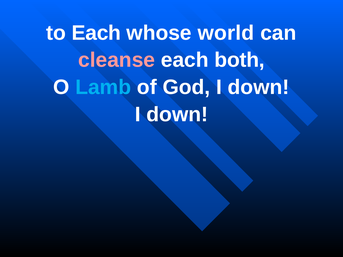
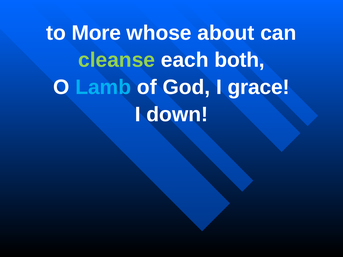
to Each: Each -> More (96, 33)
world: world -> about (226, 33)
cleanse colour: pink -> light green (117, 60)
God I down: down -> grace (259, 87)
